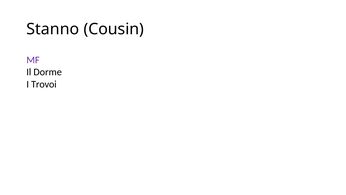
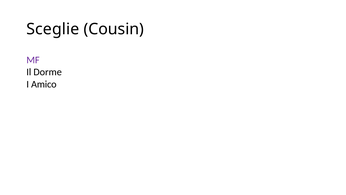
Stanno: Stanno -> Sceglie (53, 29)
Trovoi: Trovoi -> Amico (44, 84)
